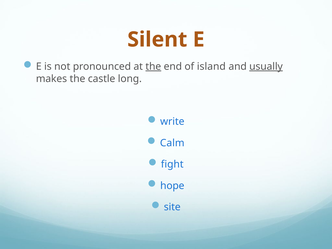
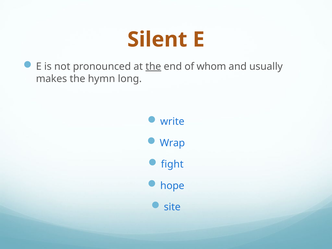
island: island -> whom (211, 67)
usually underline: present -> none (266, 67)
castle: castle -> hymn (102, 79)
Calm: Calm -> Wrap (172, 143)
